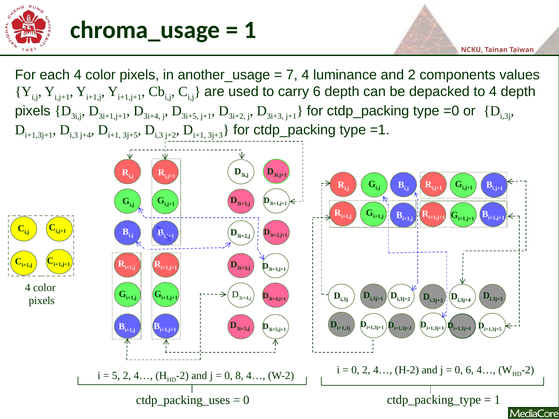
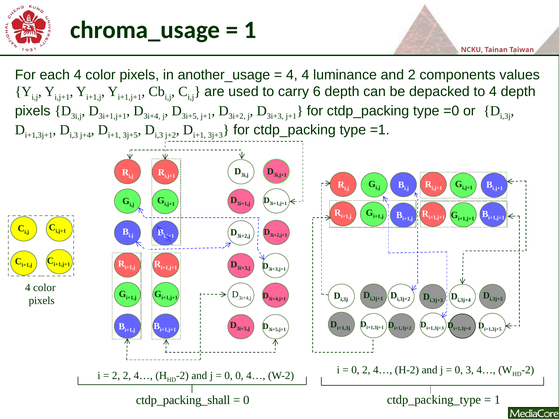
7: 7 -> 4 (292, 75)
0 6: 6 -> 3 (470, 370)
5: 5 -> 2 (116, 376)
0 8: 8 -> 0 (239, 376)
ctdp_packing_uses: ctdp_packing_uses -> ctdp_packing_shall (183, 400)
